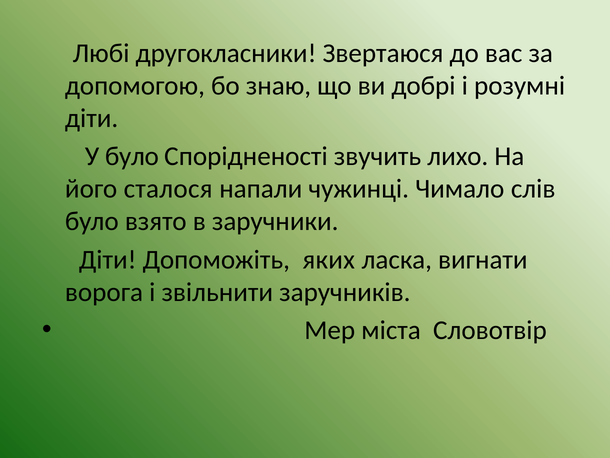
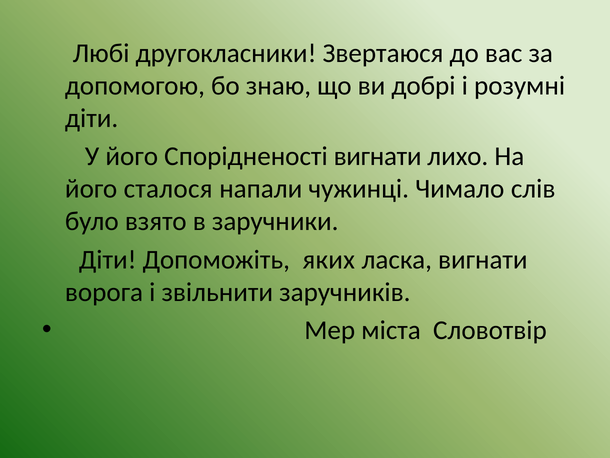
У було: було -> його (132, 156)
Спорідненості звучить: звучить -> вигнати (378, 156)
